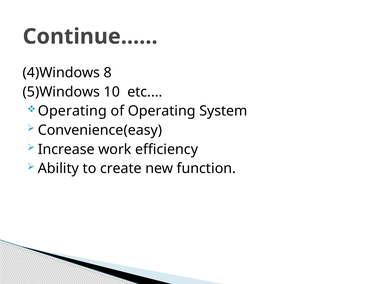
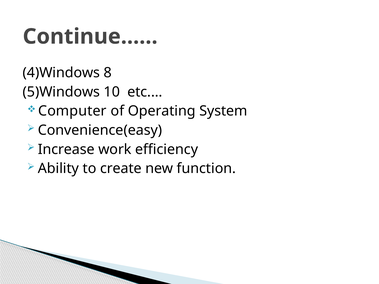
Operating: Operating -> Computer (72, 111)
